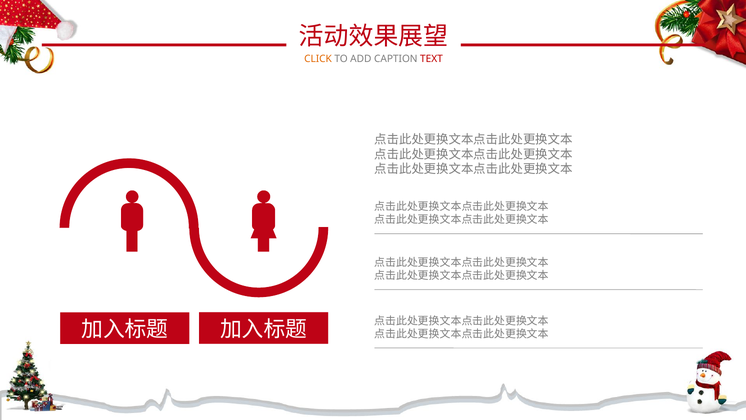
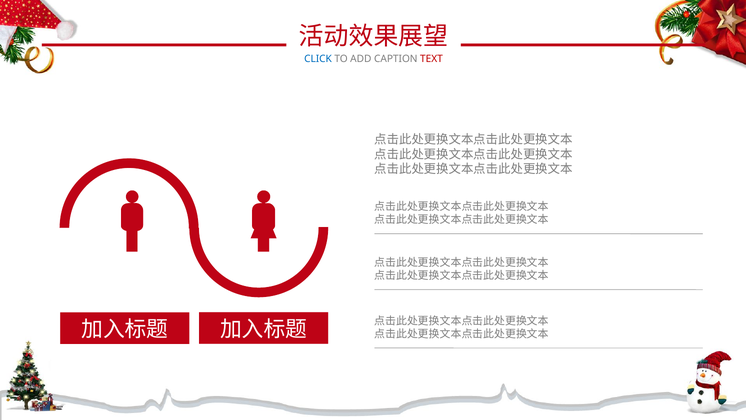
CLICK colour: orange -> blue (318, 59)
